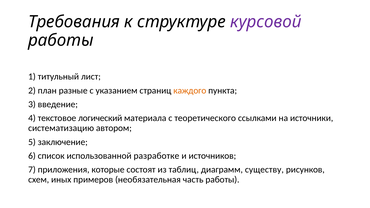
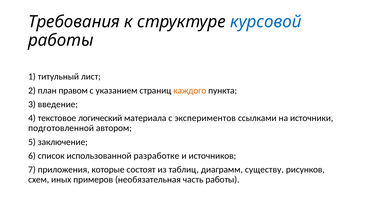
курсовой colour: purple -> blue (266, 22)
разные: разные -> правом (73, 91)
теоретического: теоретического -> экспериментов (205, 118)
систематизацию: систематизацию -> подготовленной (61, 128)
